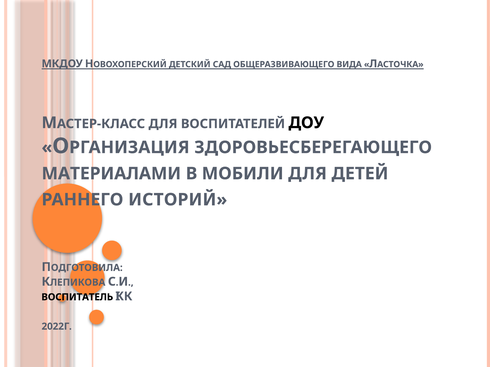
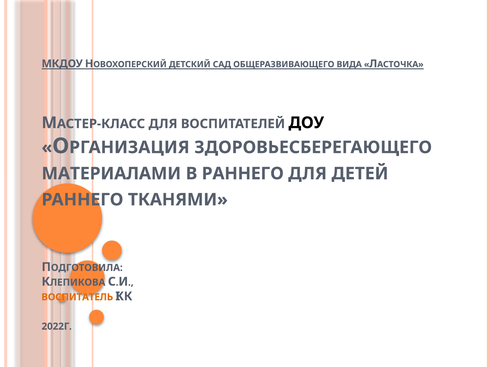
В МОБИЛИ: МОБИЛИ -> РАННЕГО (243, 174)
ИСТОРИЙ: ИСТОРИЙ -> ТКАНЯМИ (178, 200)
ВОСПИТАТЕЛЬ colour: black -> orange (77, 297)
